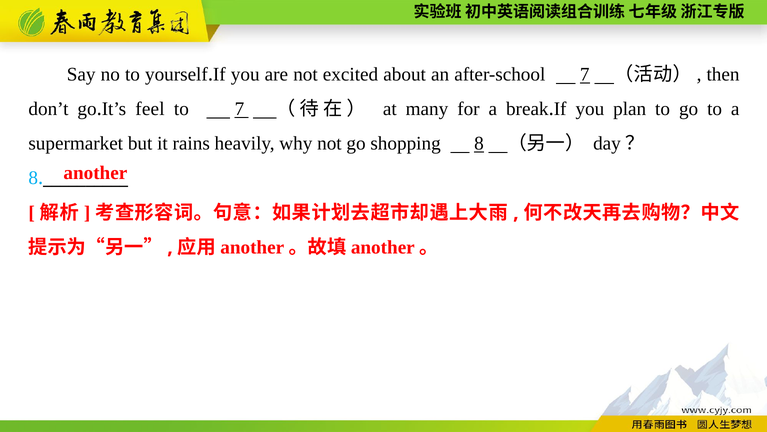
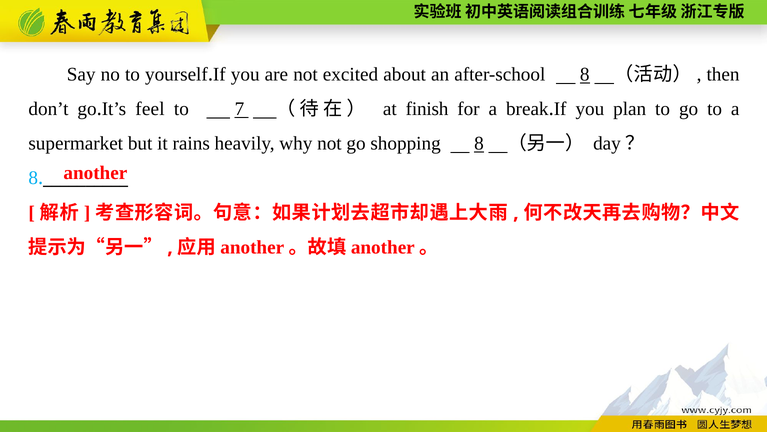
after-school 7: 7 -> 8 (585, 74)
many: many -> finish (427, 109)
